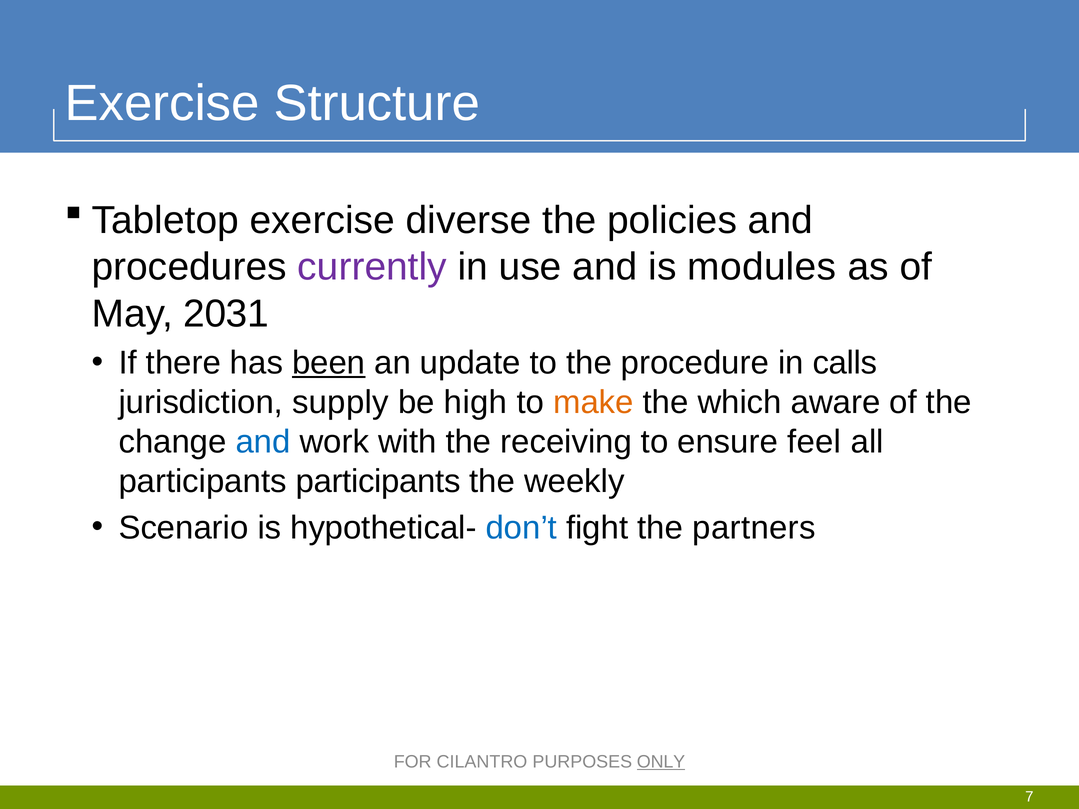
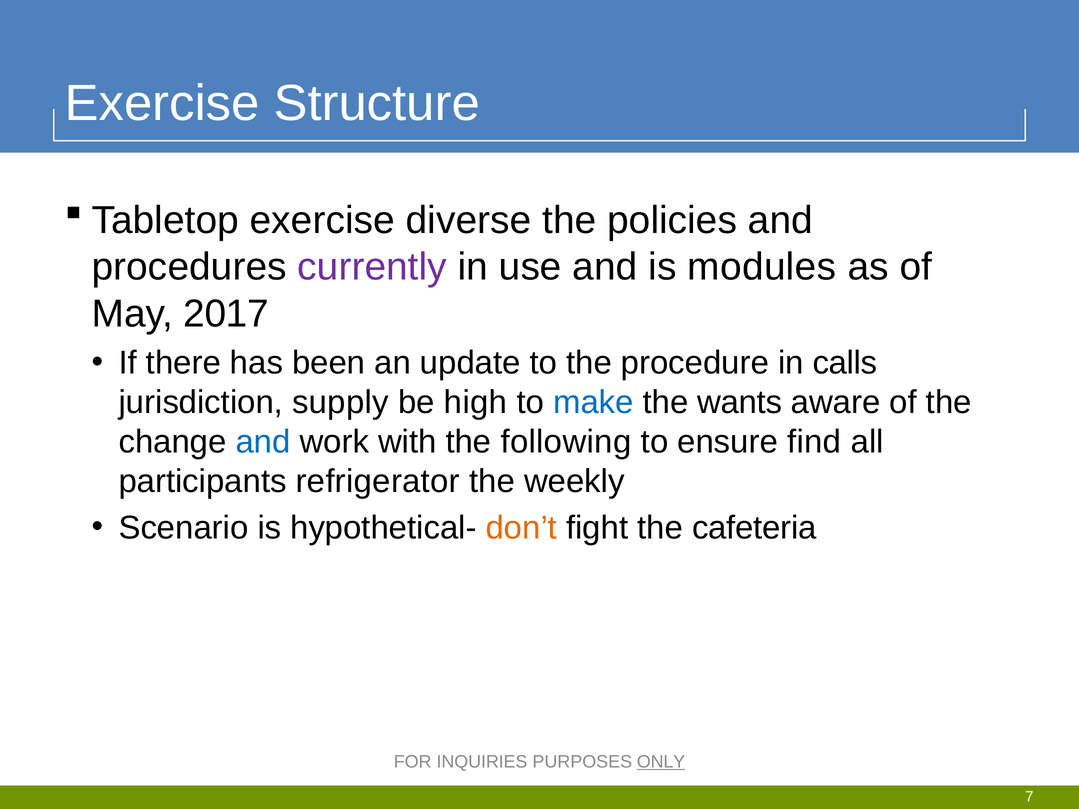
2031: 2031 -> 2017 (226, 314)
been underline: present -> none (329, 363)
make colour: orange -> blue (593, 403)
which: which -> wants (740, 403)
receiving: receiving -> following (566, 442)
feel: feel -> find (814, 442)
participants participants: participants -> refrigerator (378, 482)
don’t colour: blue -> orange (521, 528)
partners: partners -> cafeteria (754, 528)
CILANTRO: CILANTRO -> INQUIRIES (482, 762)
